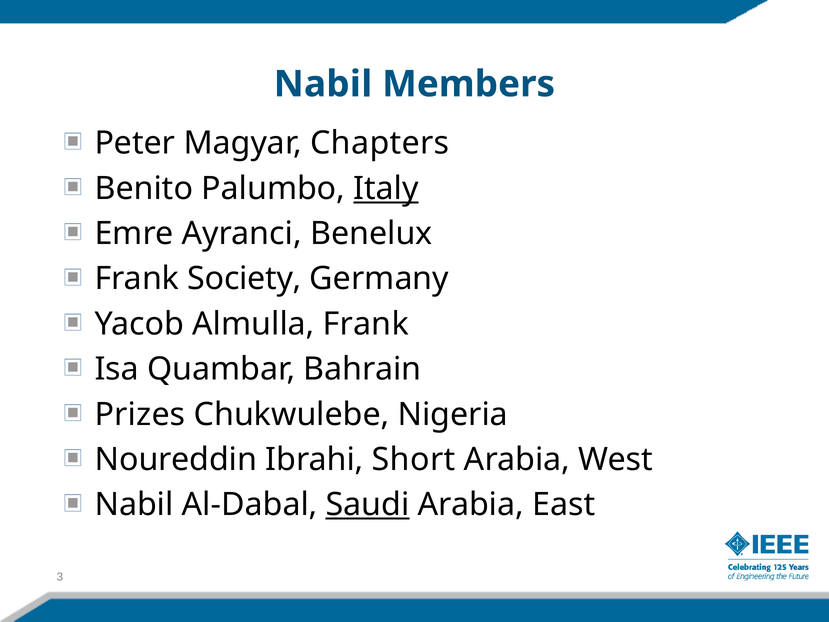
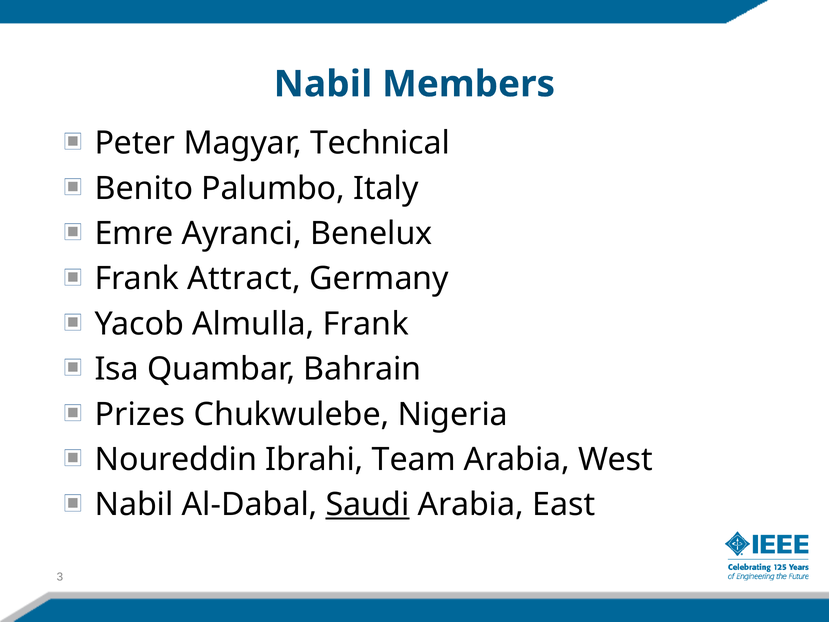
Chapters: Chapters -> Technical (380, 143)
Italy underline: present -> none (386, 188)
Society: Society -> Attract (244, 279)
Short: Short -> Team (414, 459)
